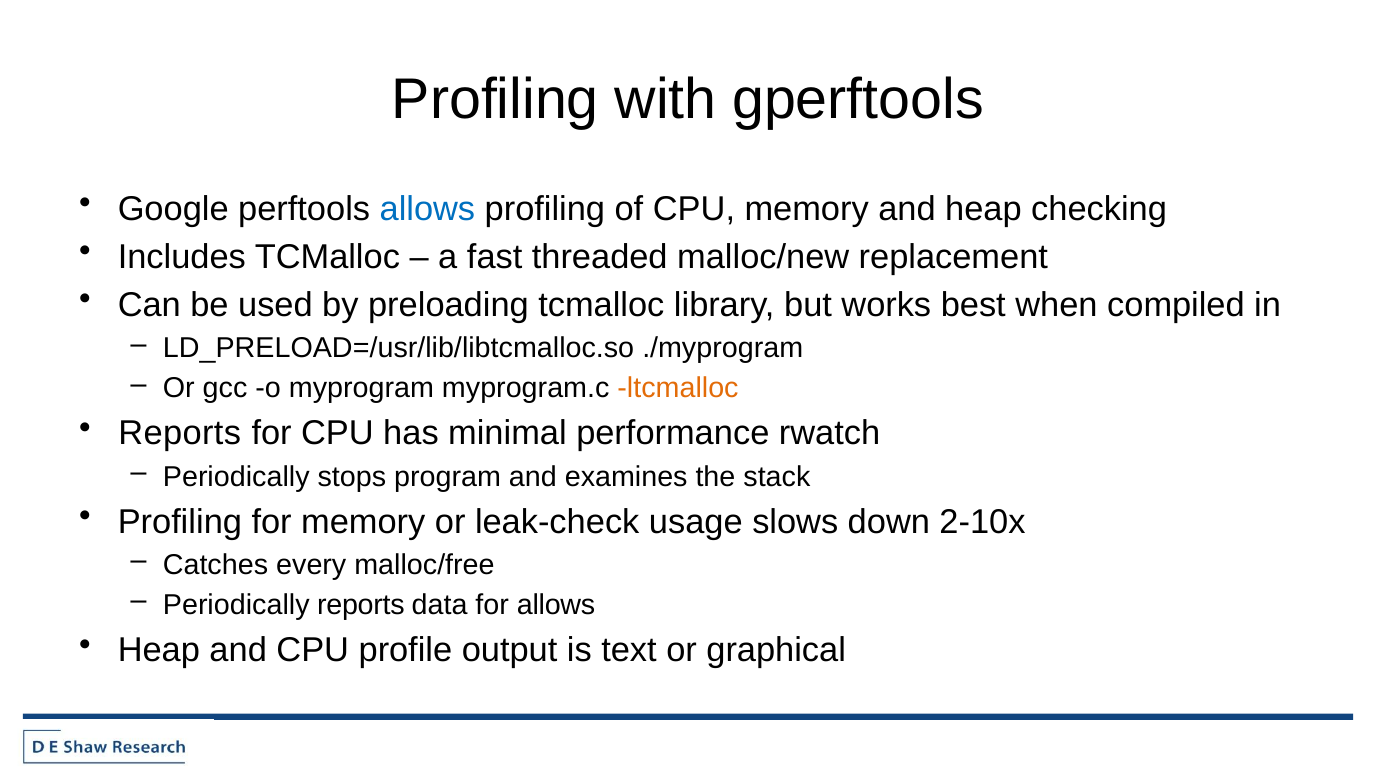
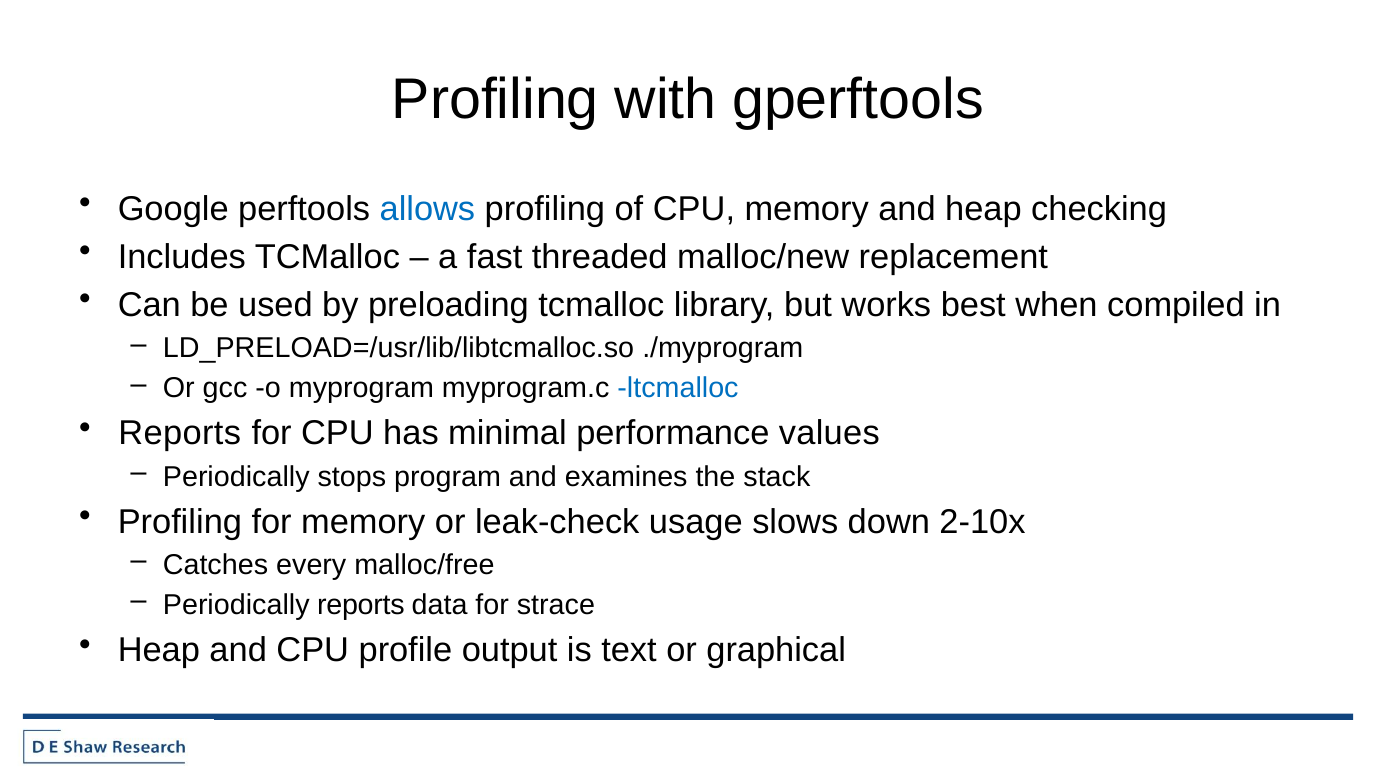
ltcmalloc colour: orange -> blue (678, 388)
rwatch: rwatch -> values (829, 434)
for allows: allows -> strace (556, 605)
